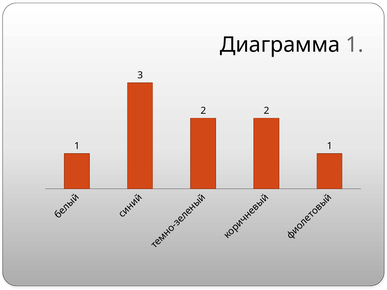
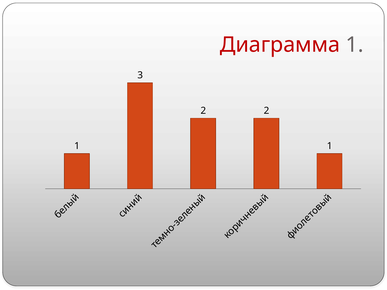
Диаграмма colour: black -> red (280, 45)
